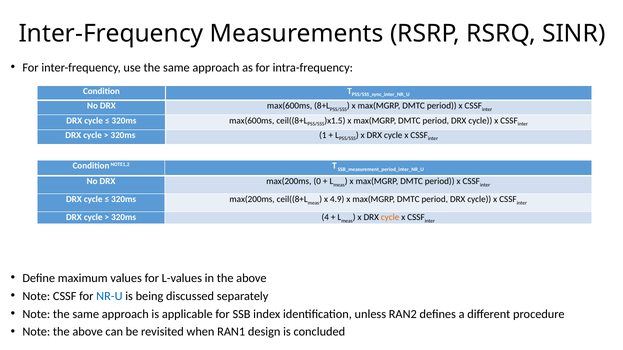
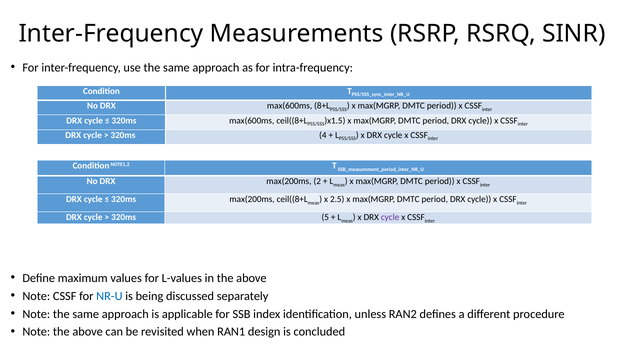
1: 1 -> 4 (323, 135)
0: 0 -> 2 (317, 182)
4.9: 4.9 -> 2.5 (337, 200)
4: 4 -> 5 (325, 218)
cycle colour: orange -> purple (390, 218)
